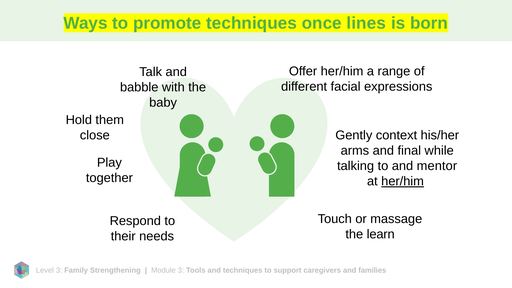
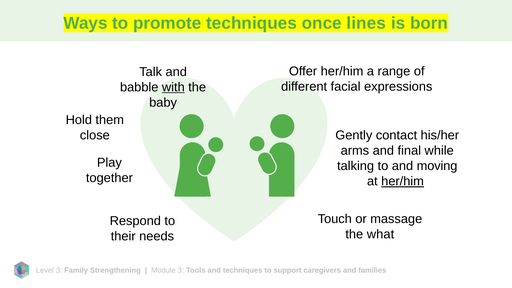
with underline: none -> present (173, 87)
context: context -> contact (397, 135)
mentor: mentor -> moving (437, 166)
learn: learn -> what (381, 234)
